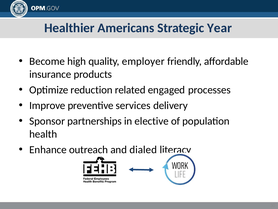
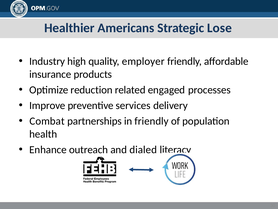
Year: Year -> Lose (219, 28)
Become: Become -> Industry (47, 61)
Sponsor: Sponsor -> Combat (47, 121)
in elective: elective -> friendly (152, 121)
